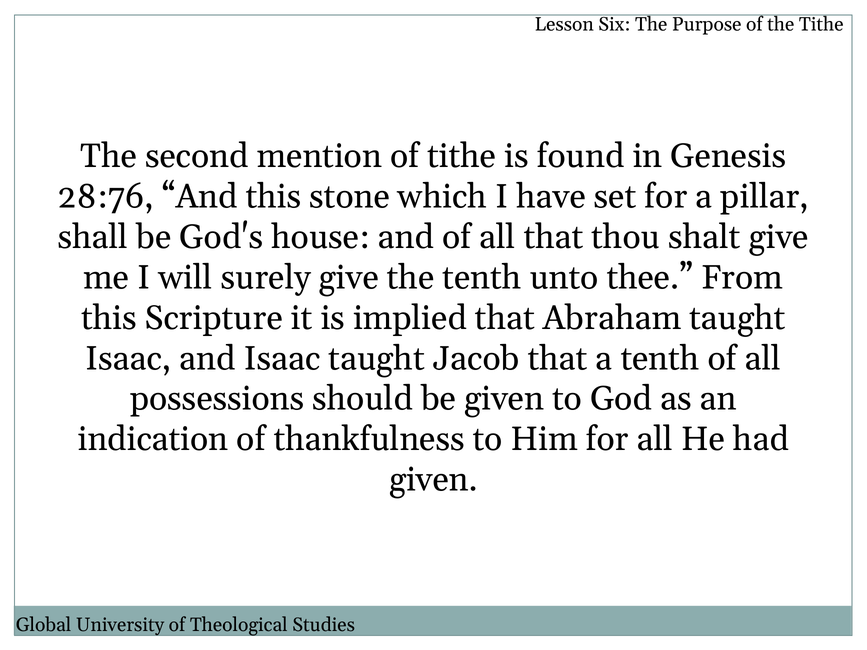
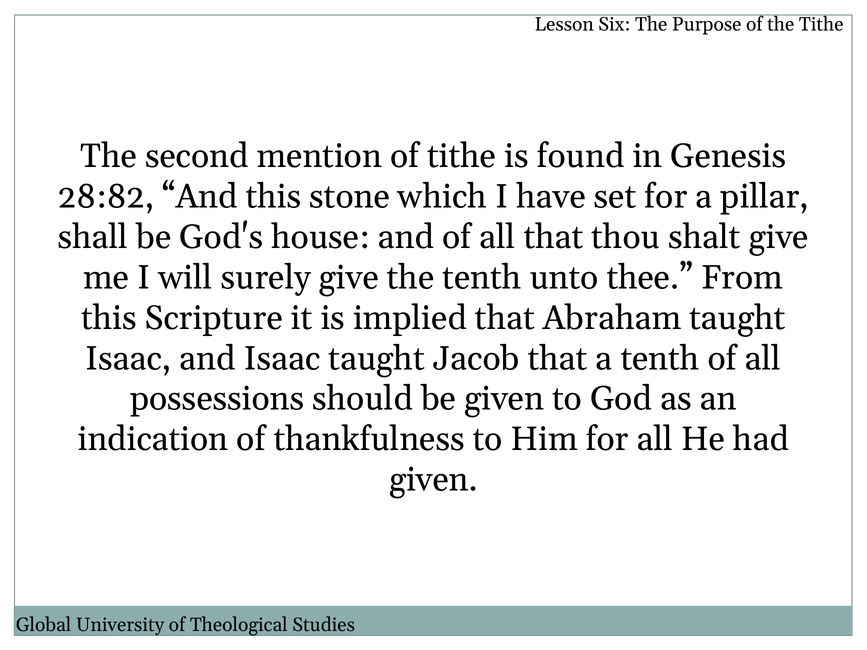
28:76: 28:76 -> 28:82 (106, 197)
